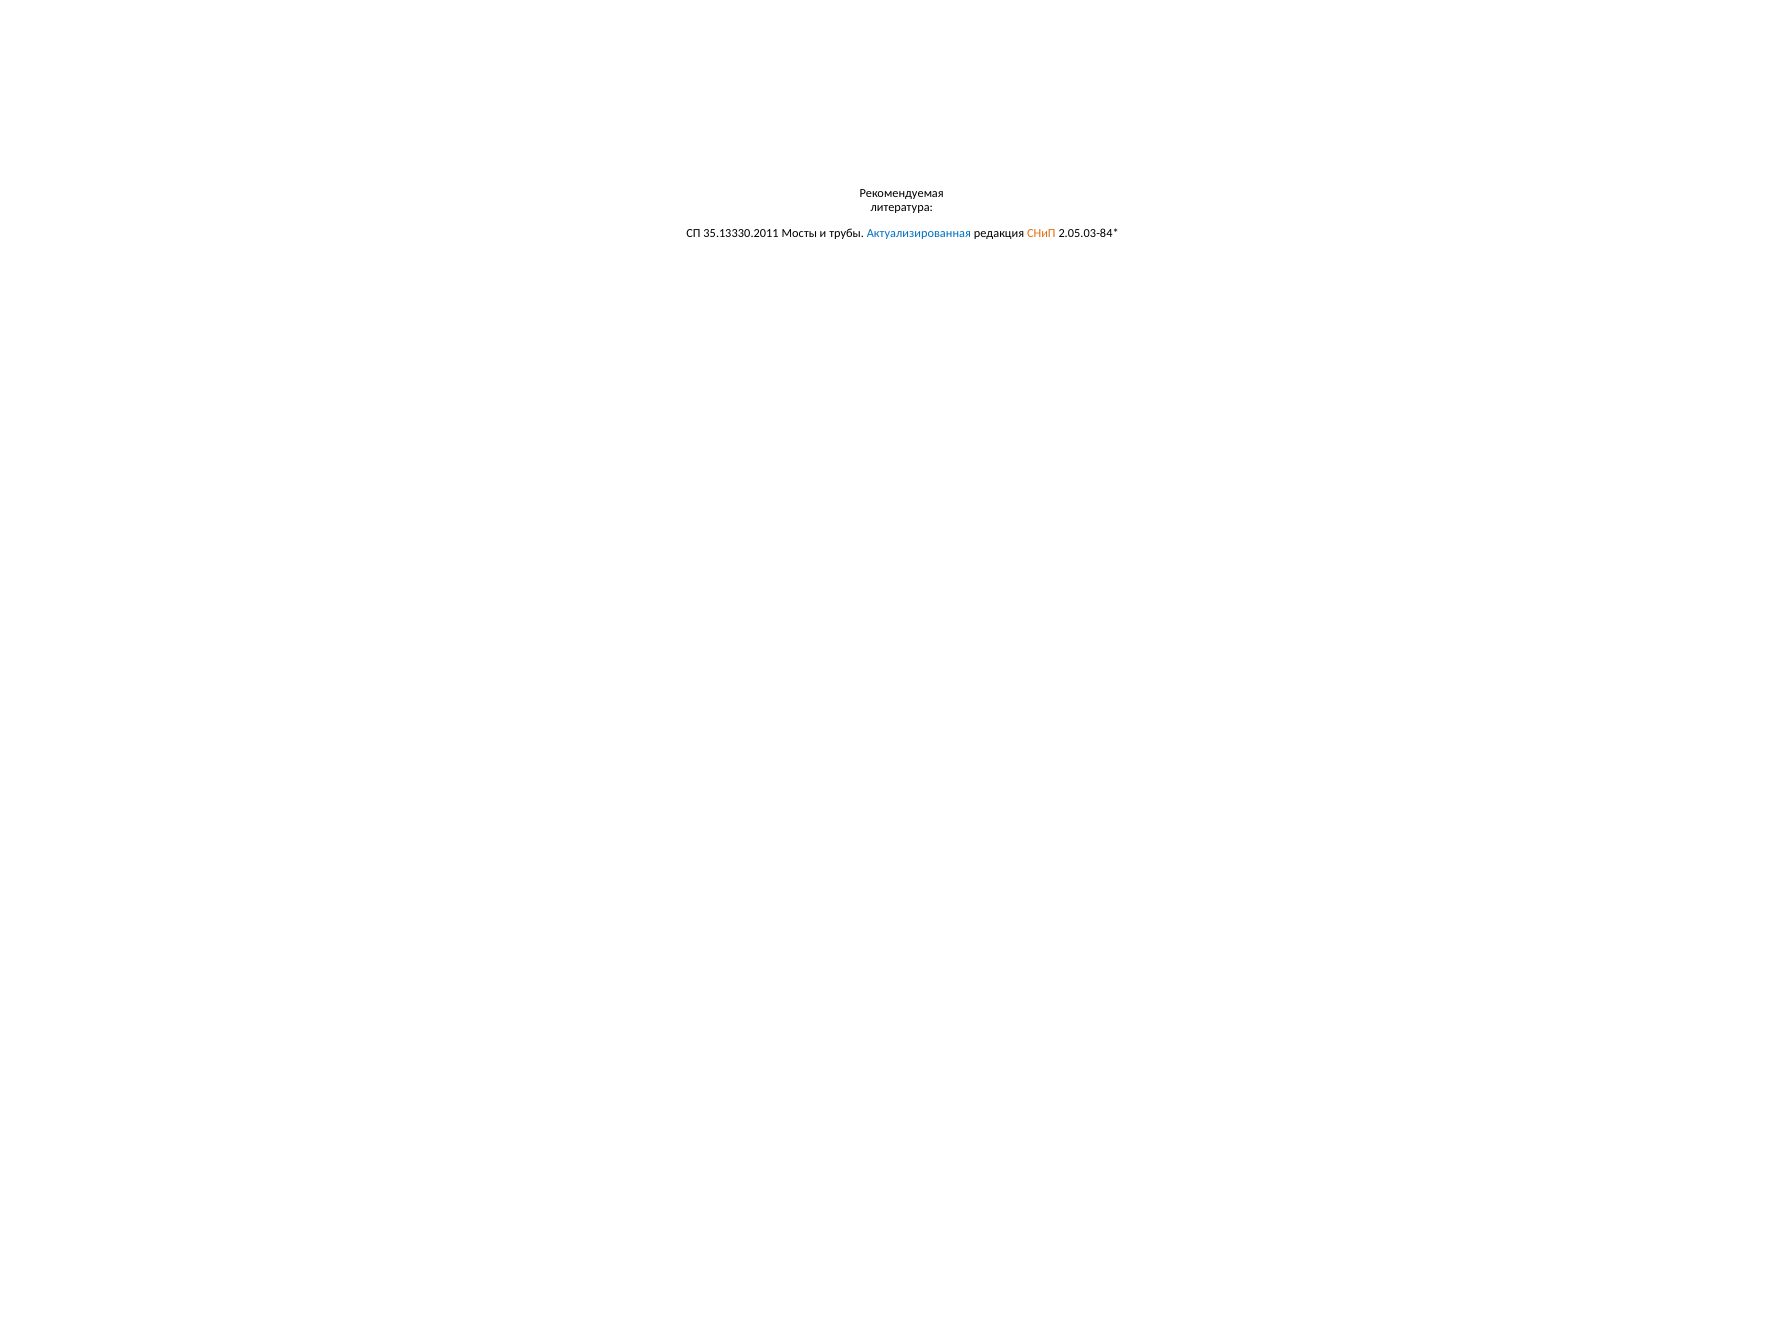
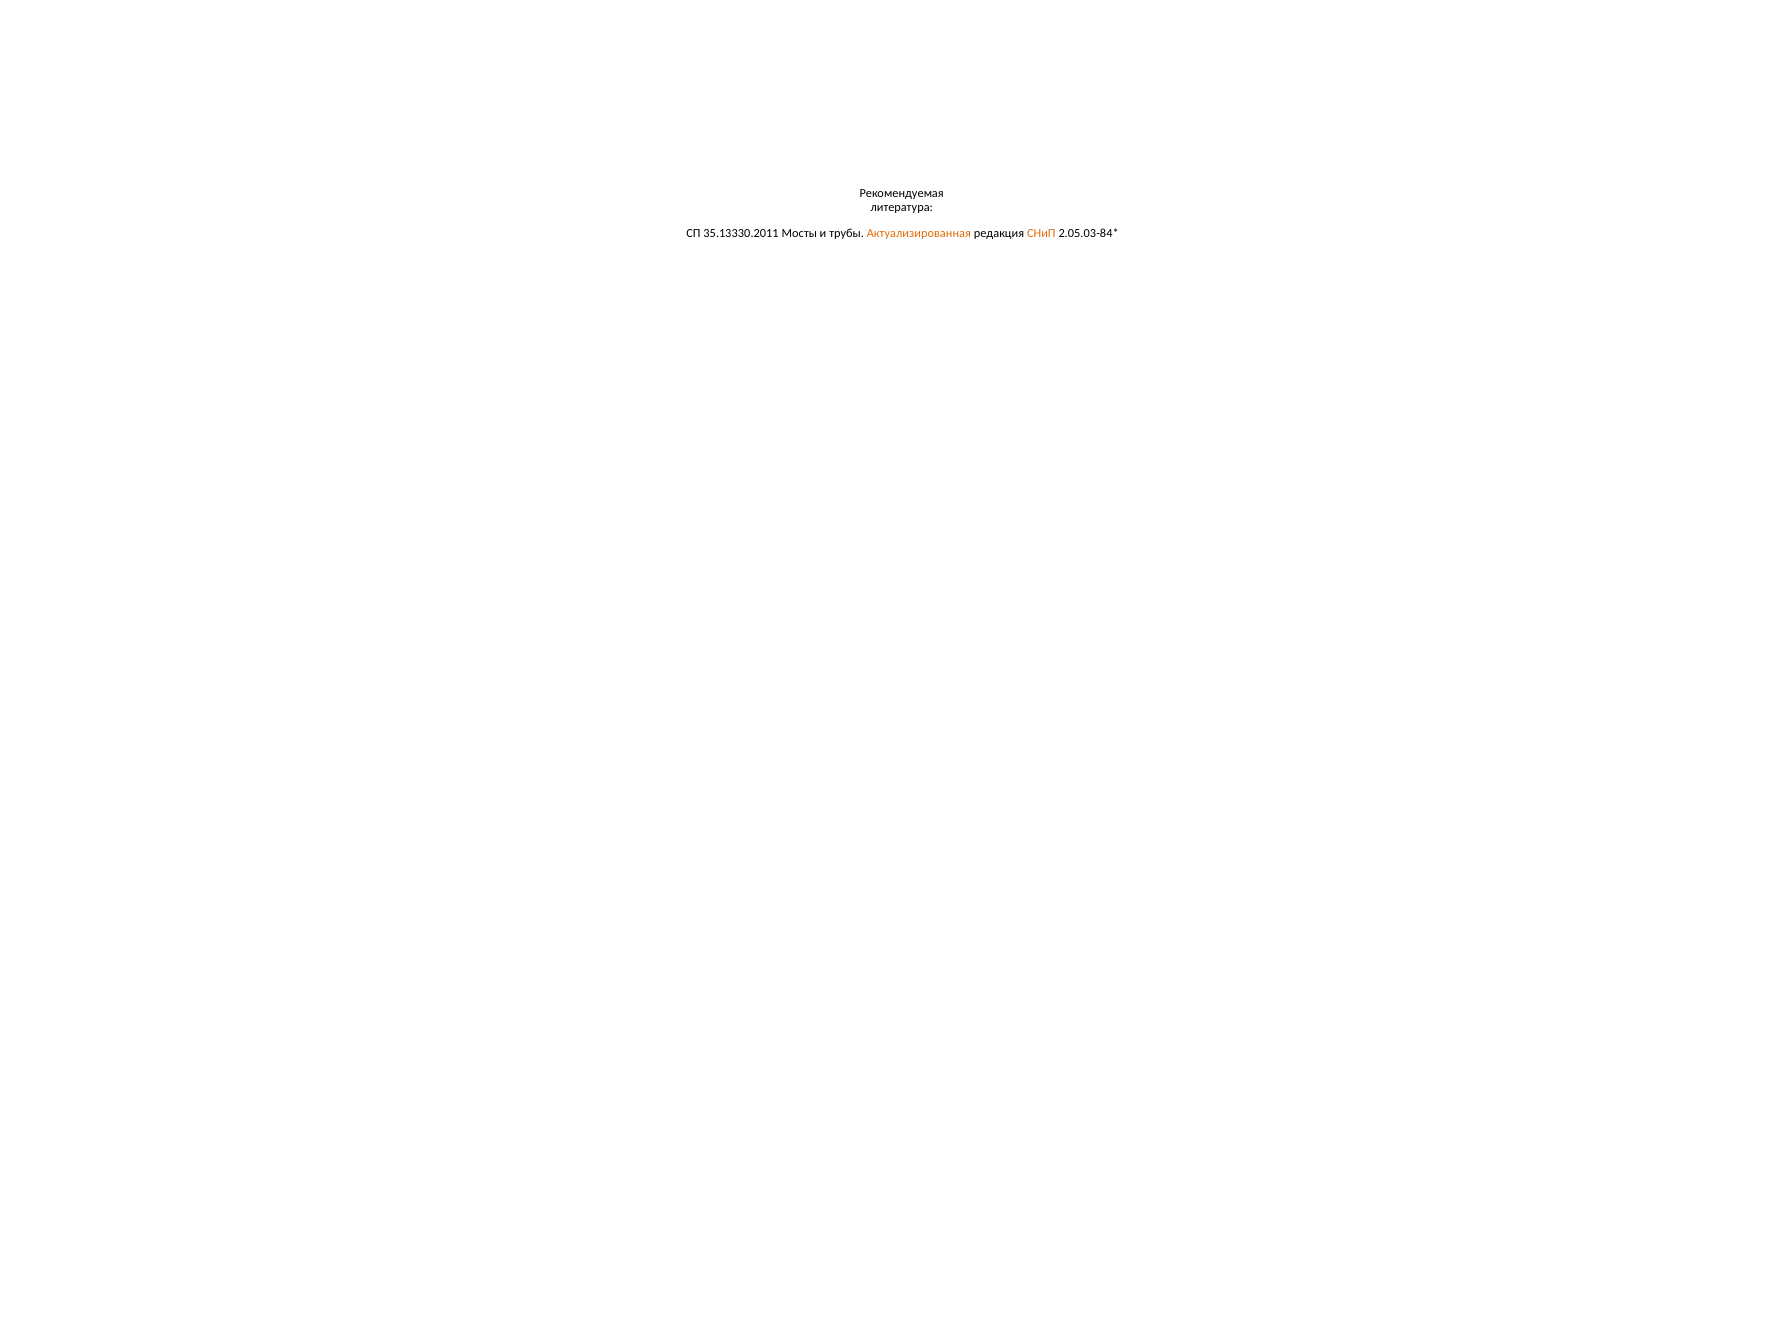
Актуализированная colour: blue -> orange (919, 234)
